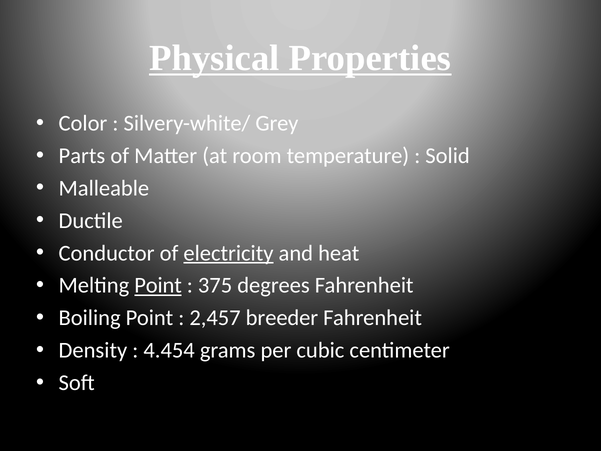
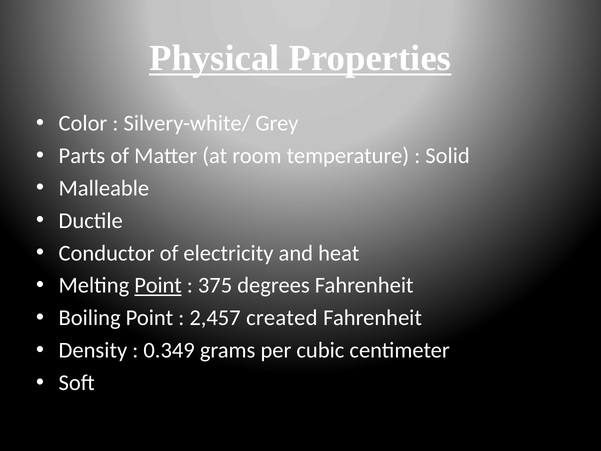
electricity underline: present -> none (228, 253)
breeder: breeder -> created (282, 318)
4.454: 4.454 -> 0.349 (169, 350)
